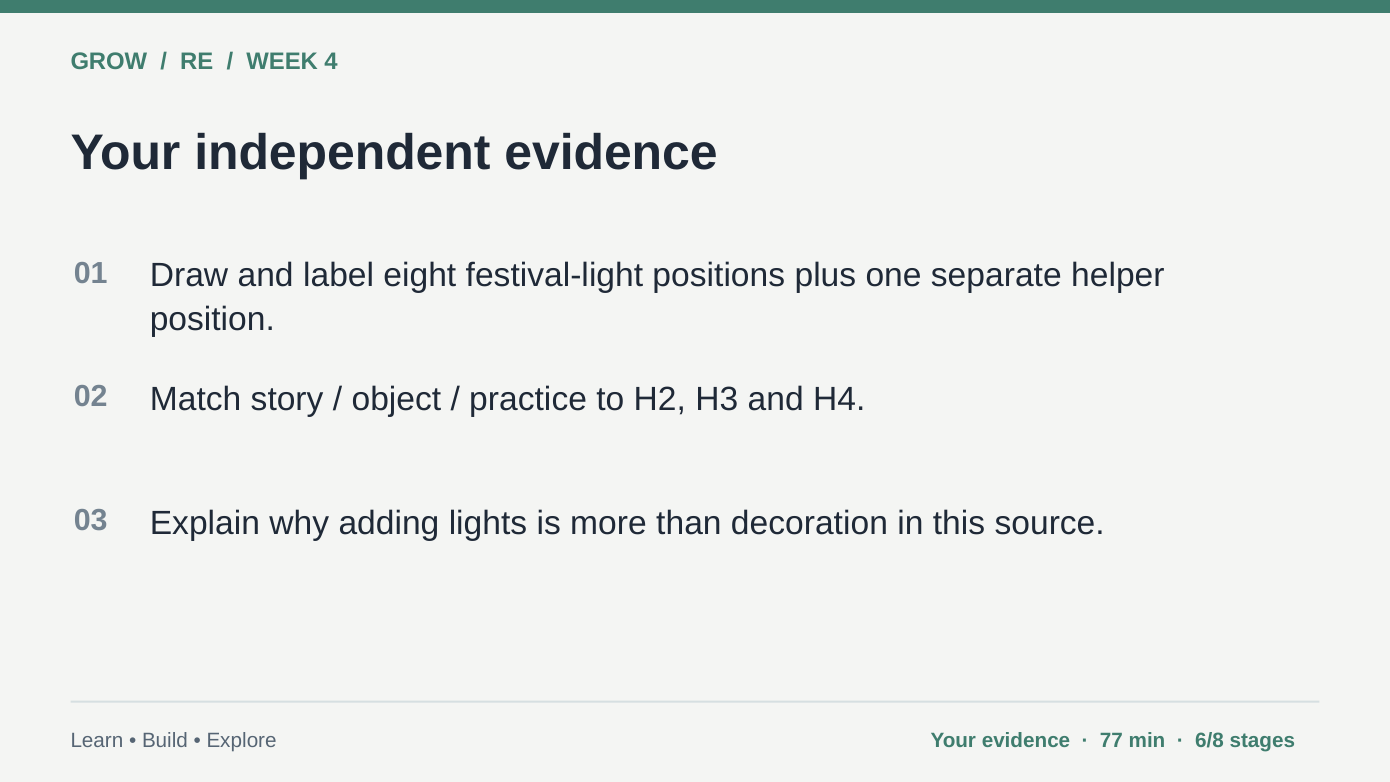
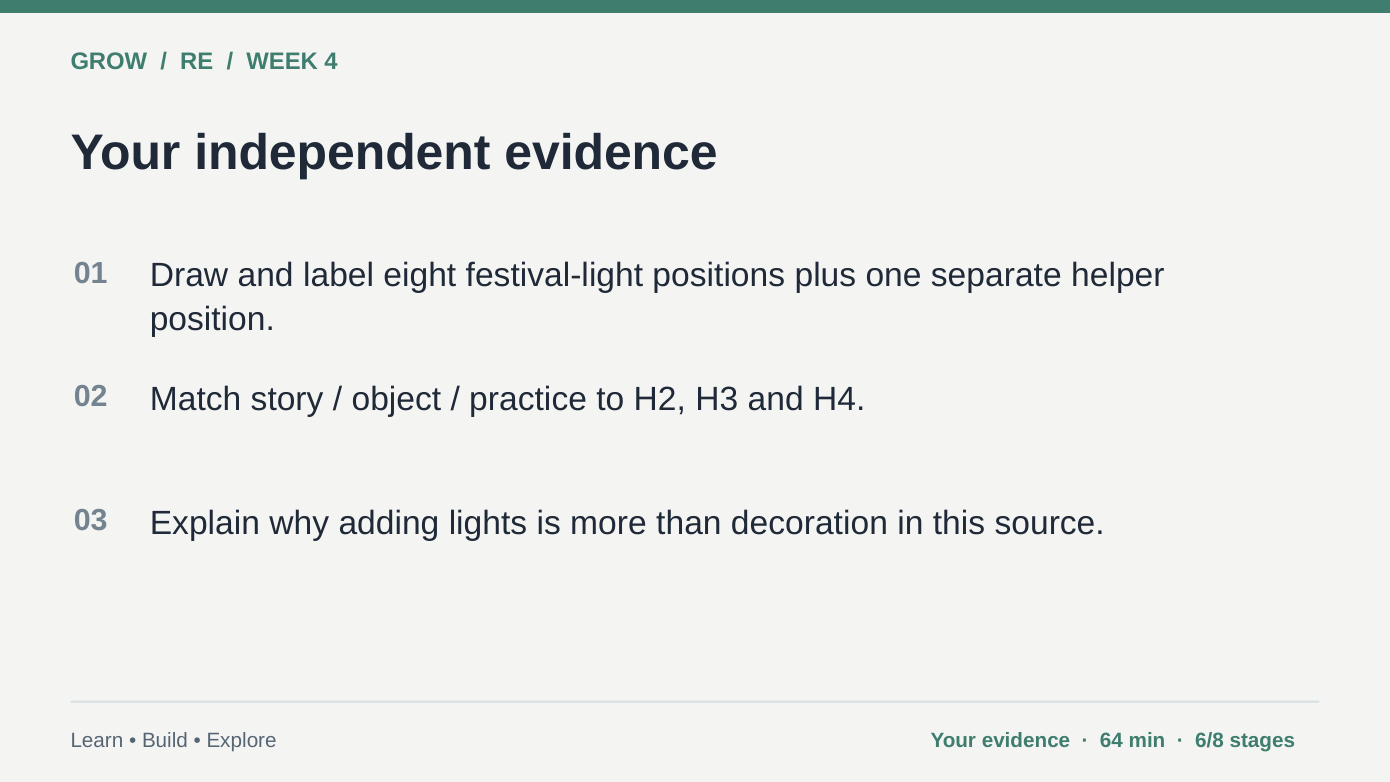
77: 77 -> 64 (1111, 740)
